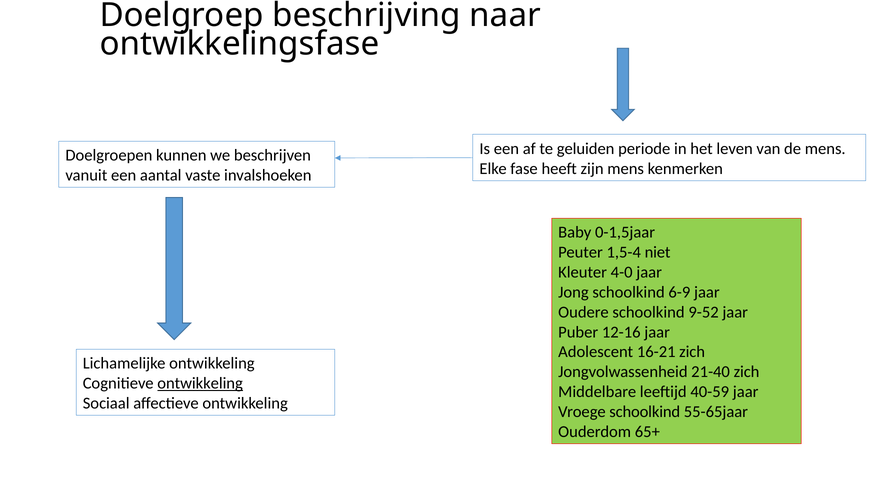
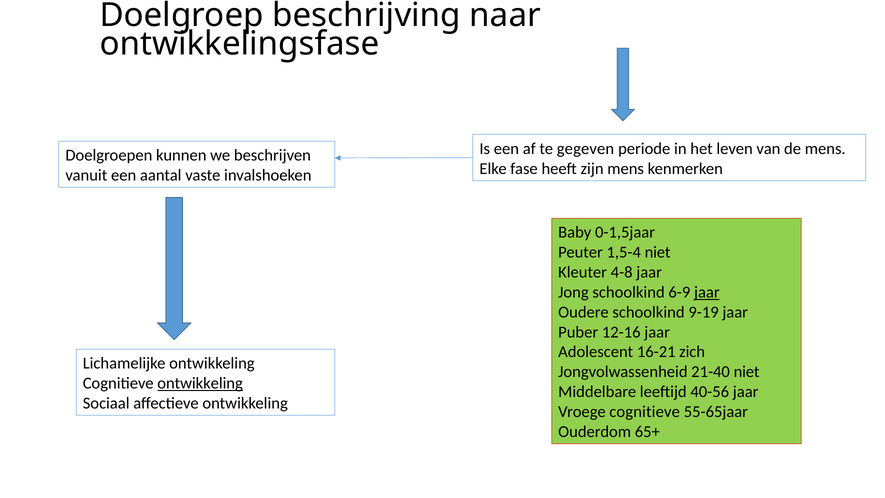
geluiden: geluiden -> gegeven (585, 149)
4-0: 4-0 -> 4-8 (622, 272)
jaar underline: none -> present (707, 292)
9-52: 9-52 -> 9-19 (704, 312)
21-40 zich: zich -> niet (747, 372)
40-59: 40-59 -> 40-56 (710, 392)
Vroege schoolkind: schoolkind -> cognitieve (645, 412)
